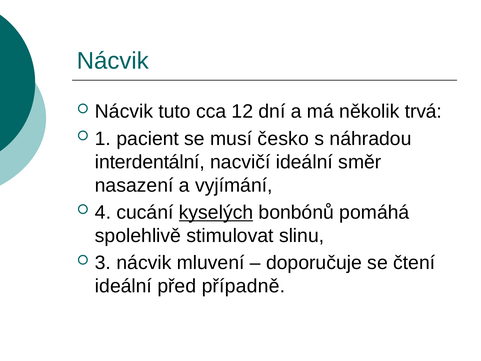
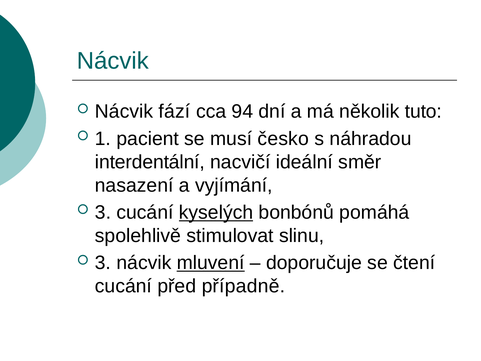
tuto: tuto -> fází (174, 112)
12: 12 -> 94 (242, 112)
trvá: trvá -> tuto (423, 112)
4: 4 -> 3 (103, 212)
mluvení underline: none -> present (211, 263)
ideální: ideální -> cucání (123, 286)
